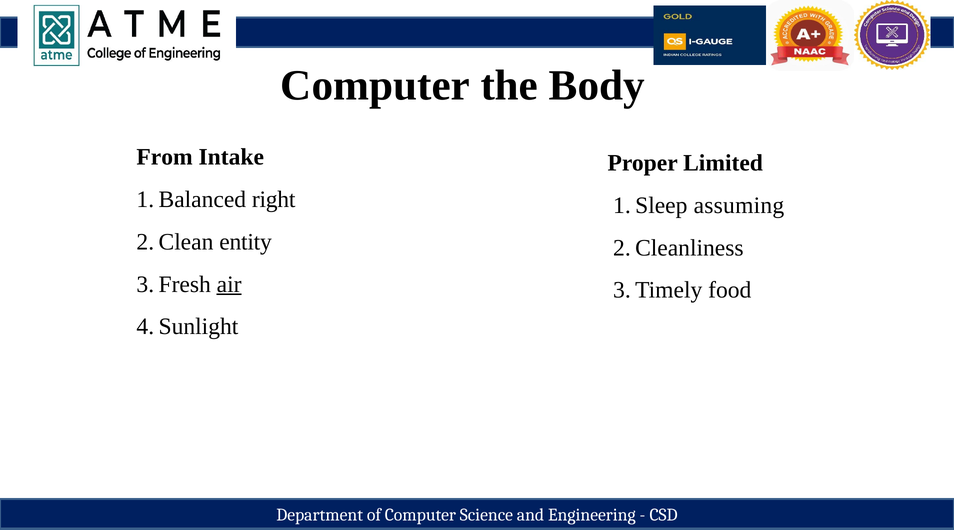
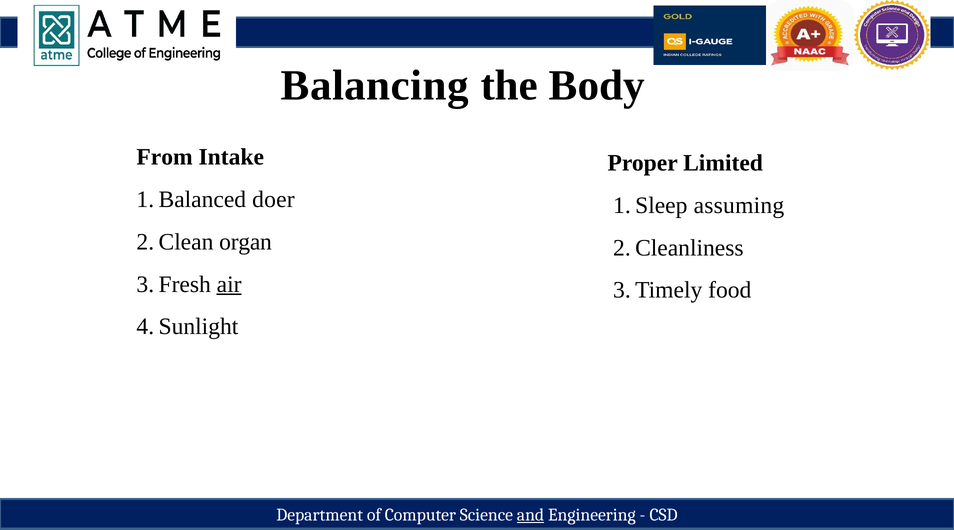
Computer: Computer -> Balancing (375, 85)
right: right -> doer (273, 199)
entity: entity -> organ (246, 242)
and underline: none -> present (530, 515)
